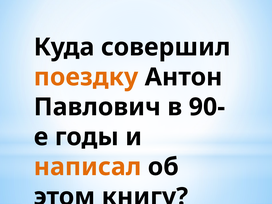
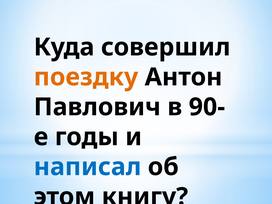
написал colour: orange -> blue (87, 167)
